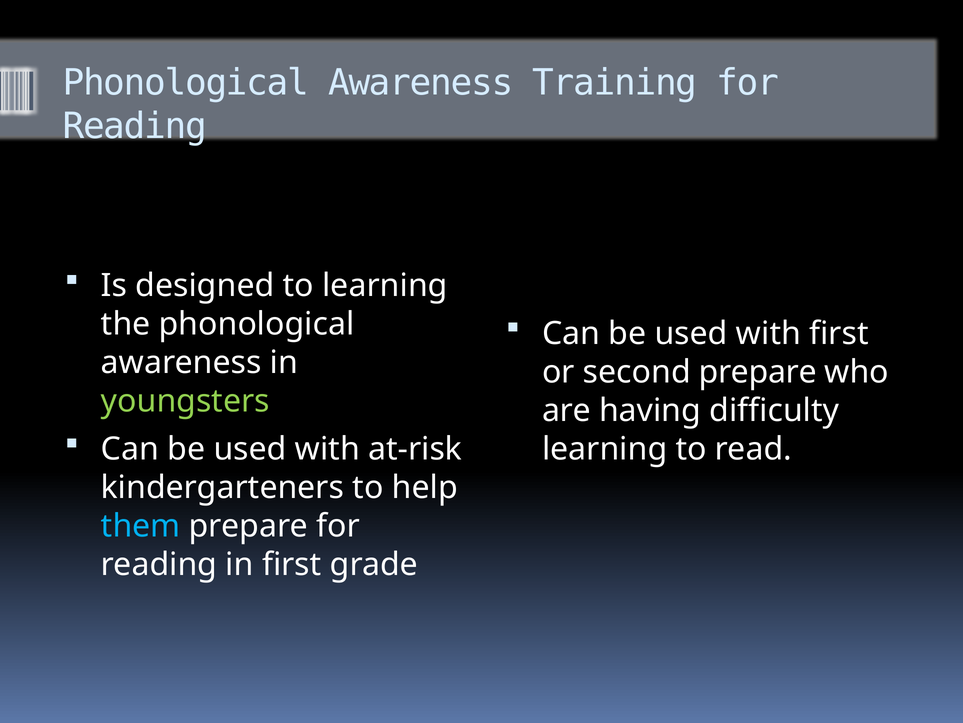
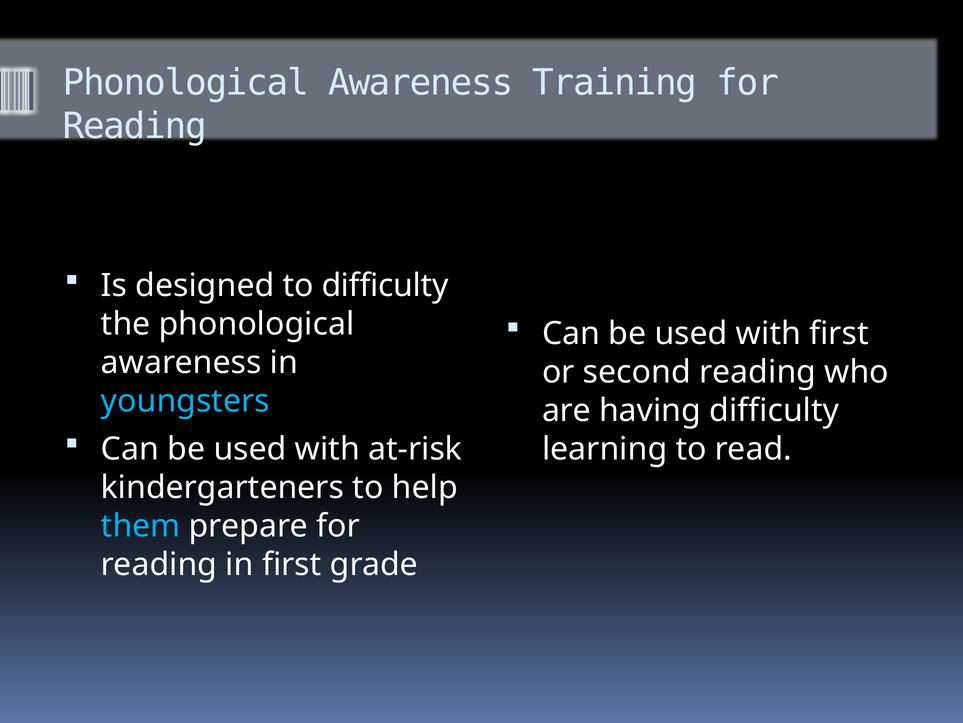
to learning: learning -> difficulty (385, 285)
second prepare: prepare -> reading (758, 372)
youngsters colour: light green -> light blue (185, 401)
